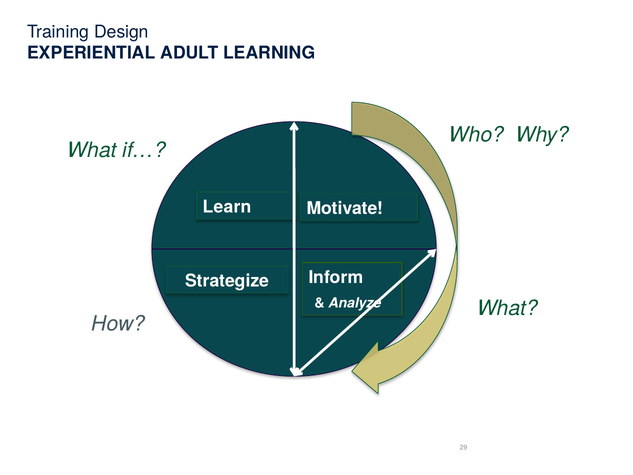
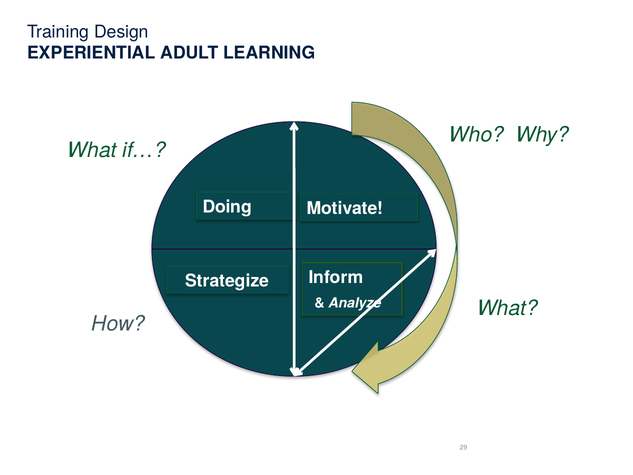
Learn: Learn -> Doing (227, 207)
